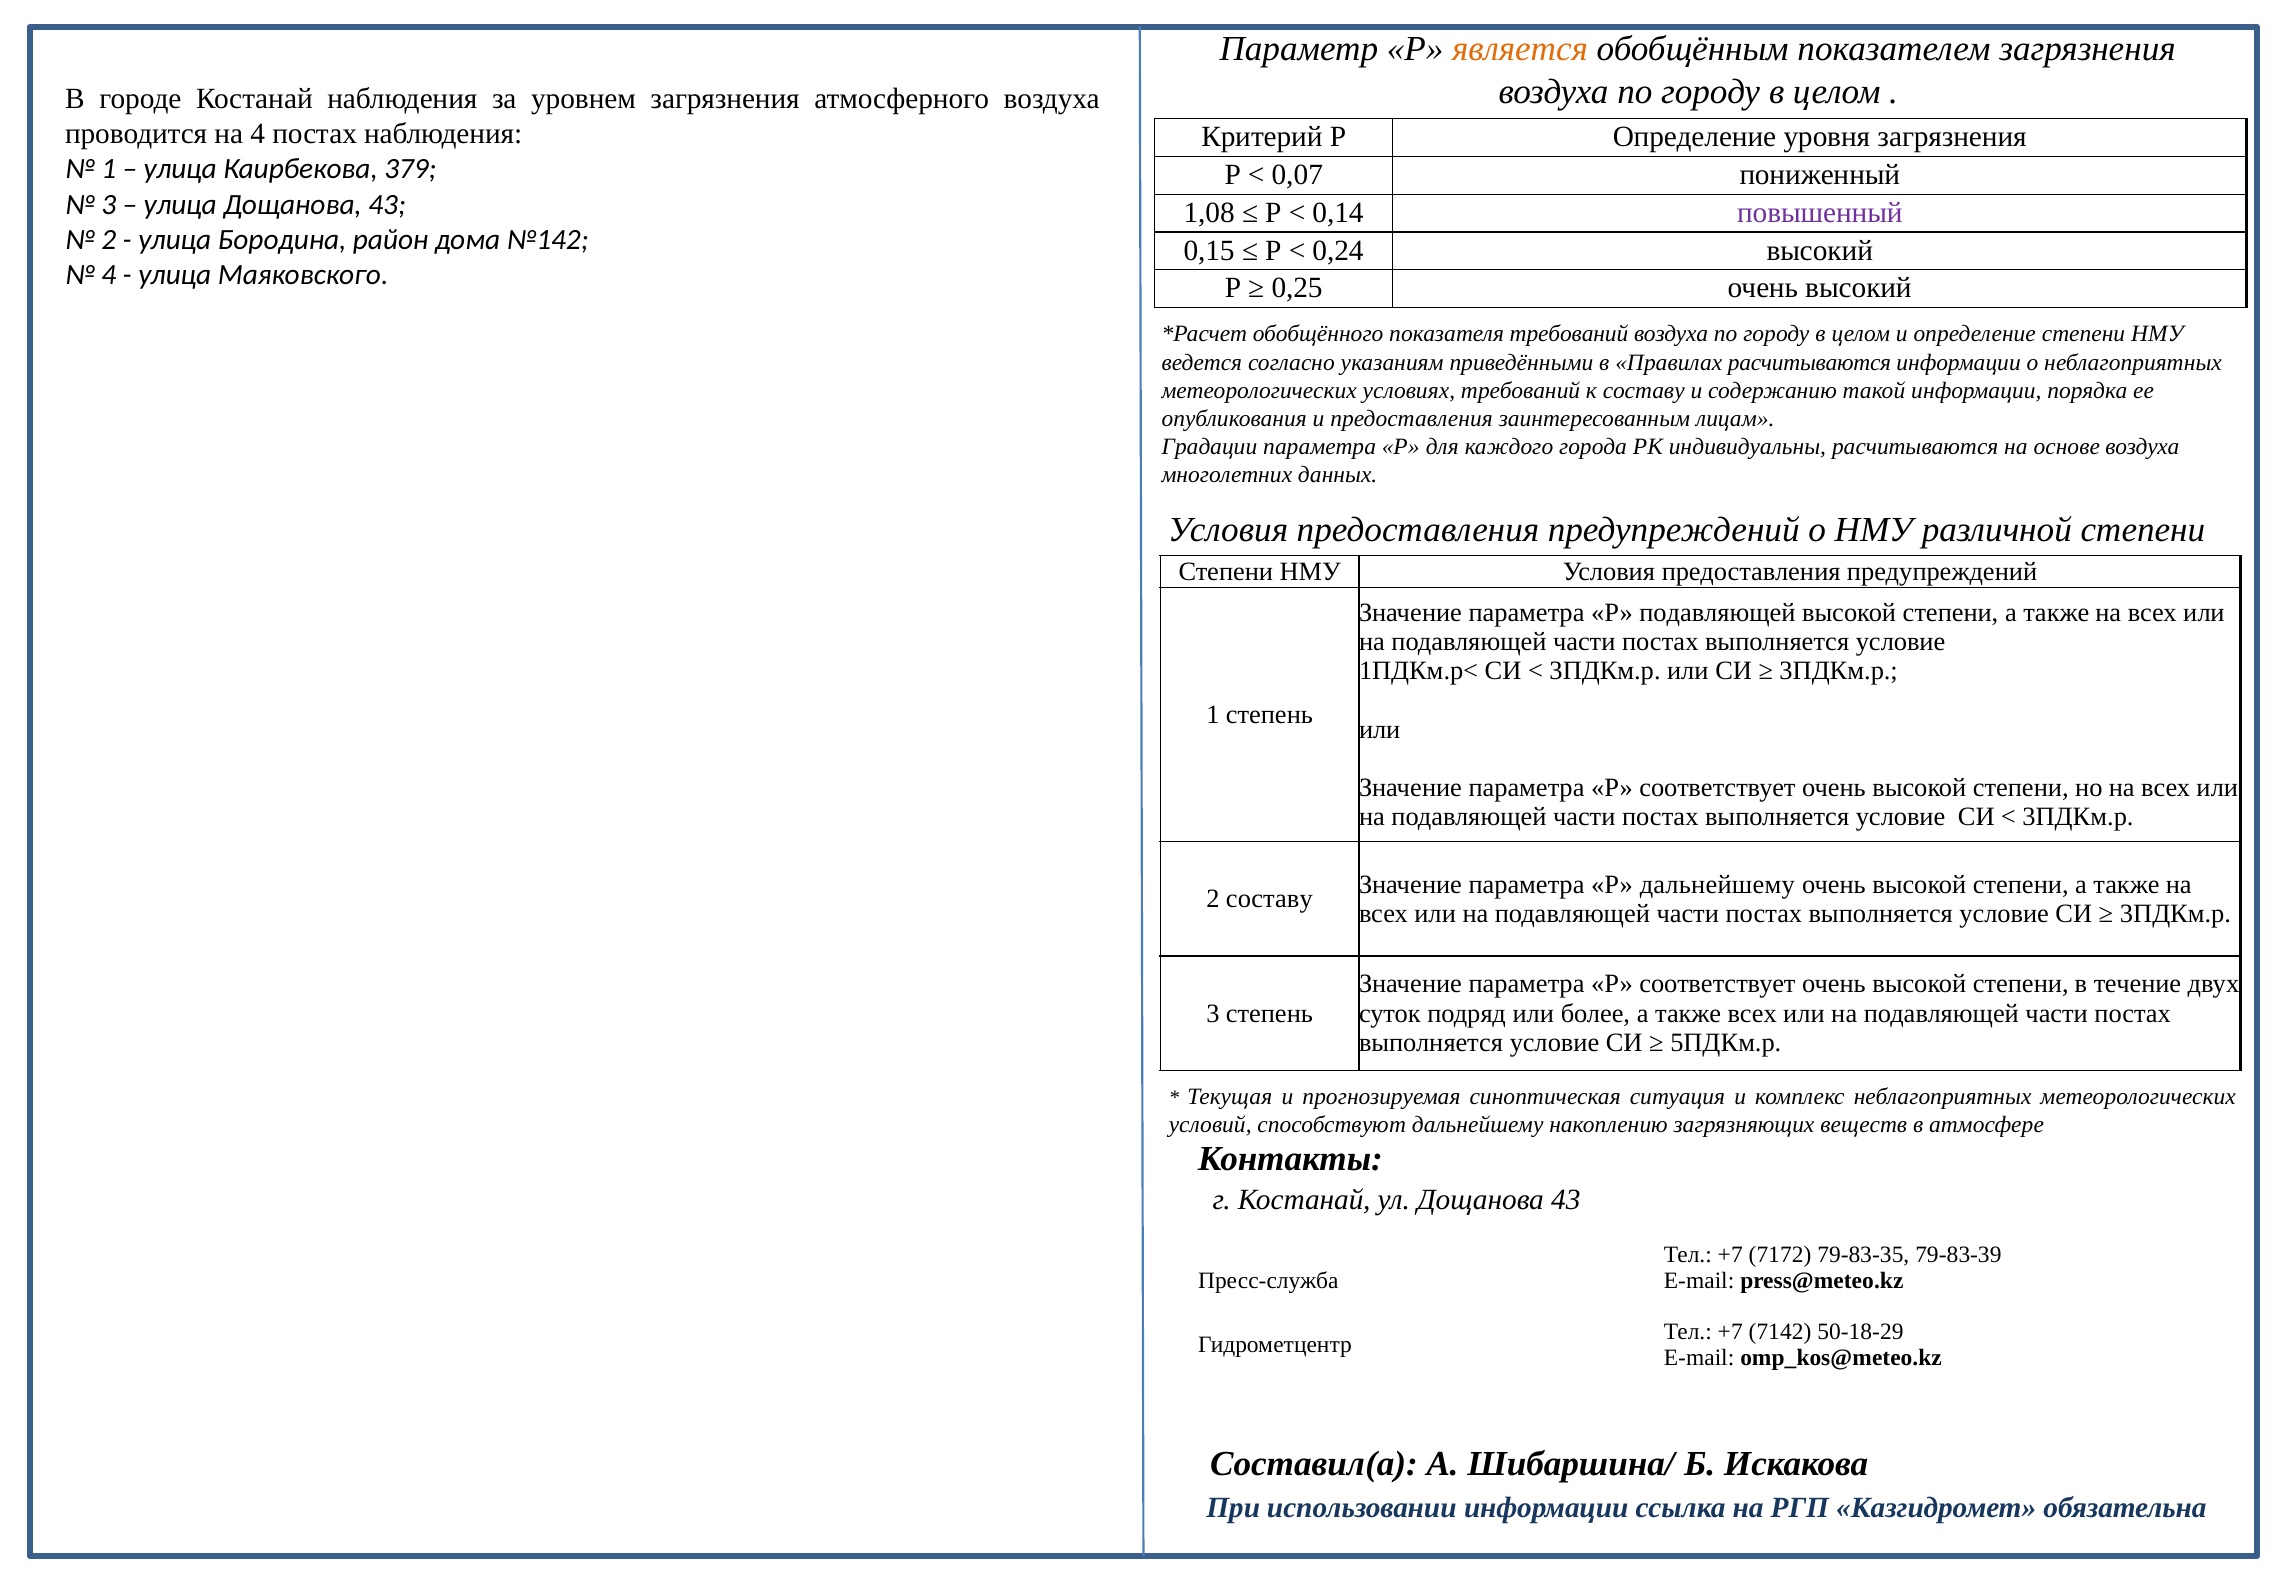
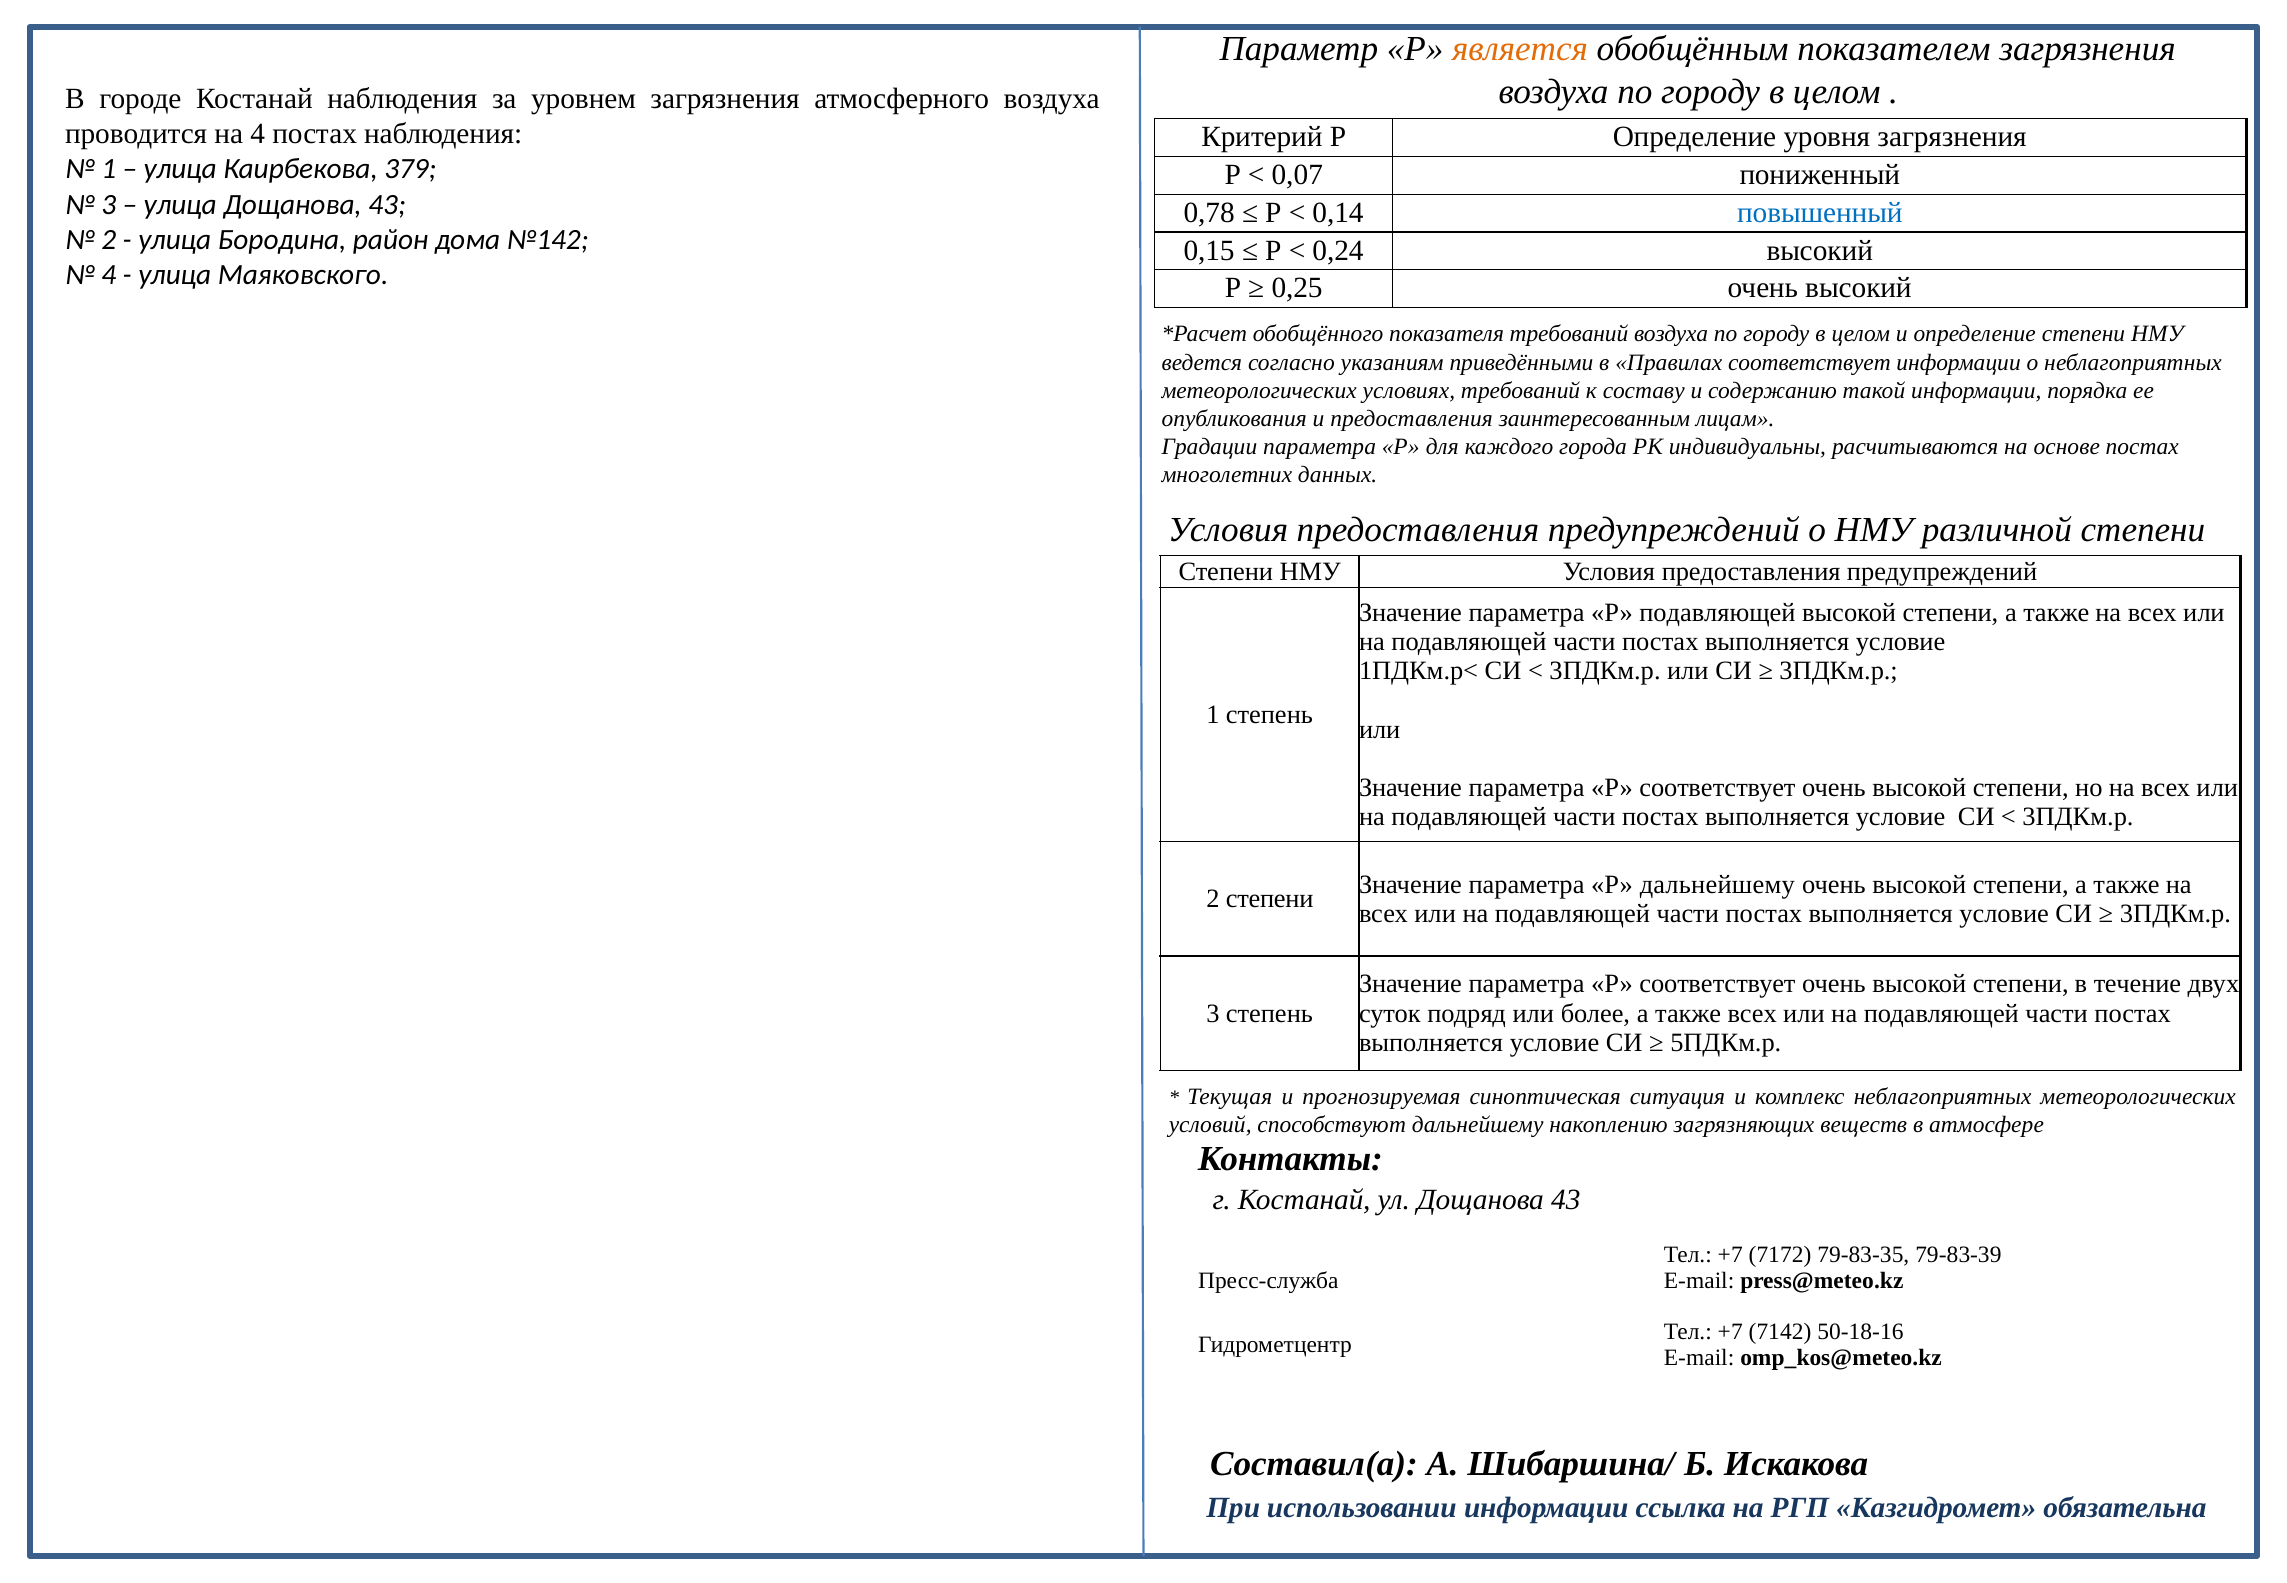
1,08: 1,08 -> 0,78 (1209, 213)
повышенный colour: purple -> blue (1820, 213)
Правилах расчитываются: расчитываются -> соответствует (1809, 362)
основе воздуха: воздуха -> постах (2142, 447)
2 составу: составу -> степени (1270, 899)
50-18-29: 50-18-29 -> 50-18-16 (1860, 1332)
